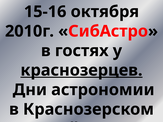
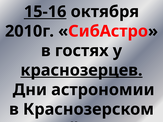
15-16 underline: none -> present (45, 12)
